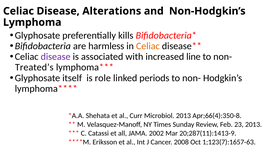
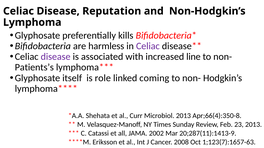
Alterations: Alterations -> Reputation (112, 11)
Celiac colour: orange -> purple (148, 46)
Treated’s: Treated’s -> Patients’s (34, 68)
periods: periods -> coming (154, 78)
